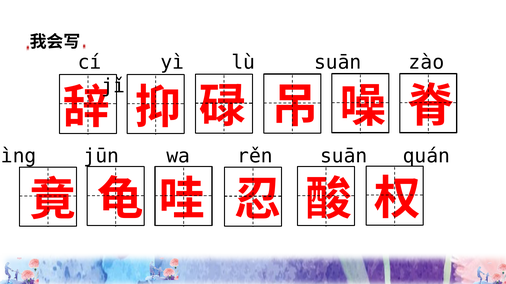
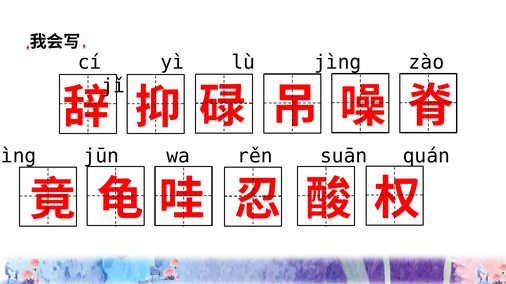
lù suān: suān -> jìng (338, 62)
